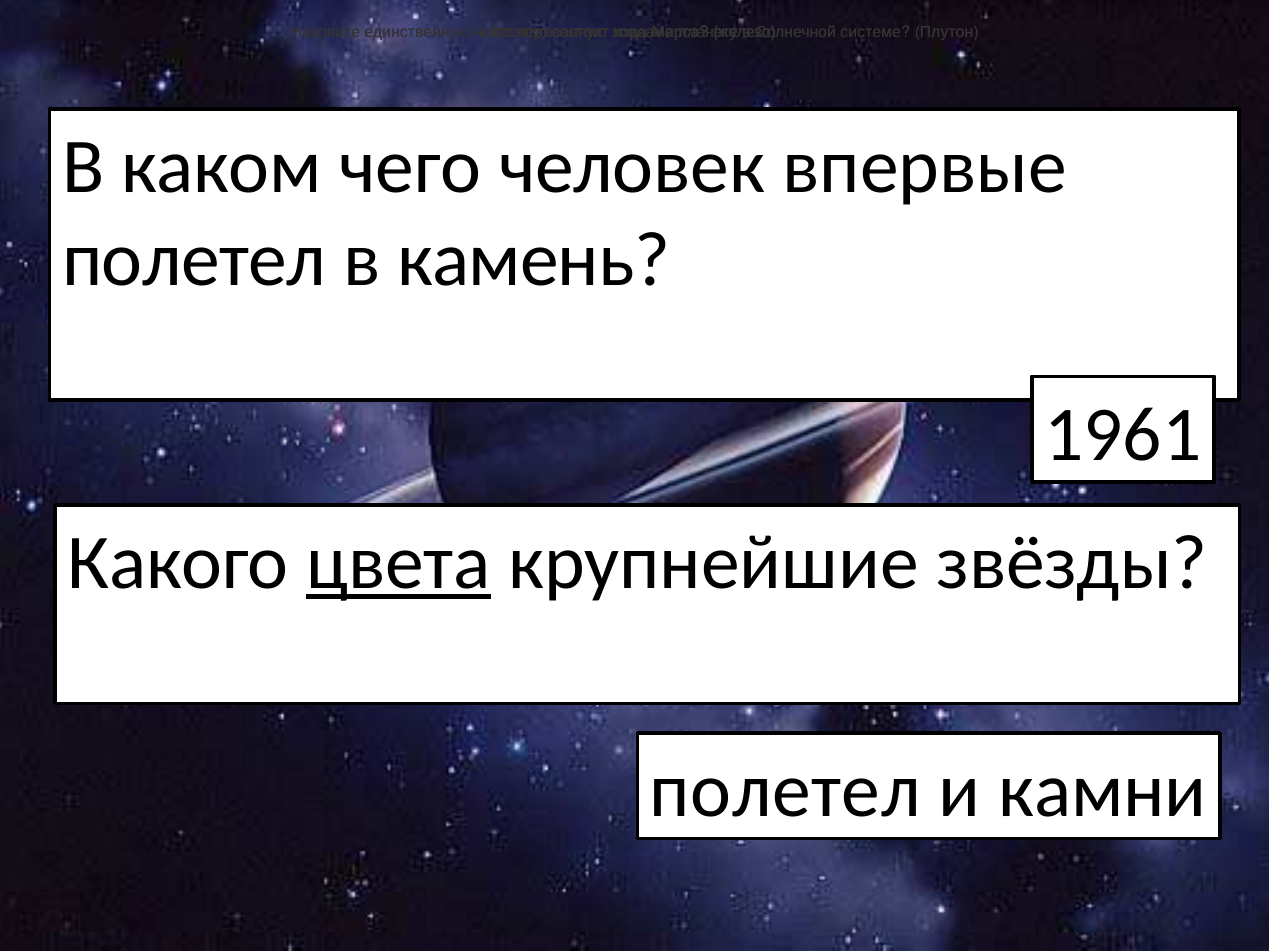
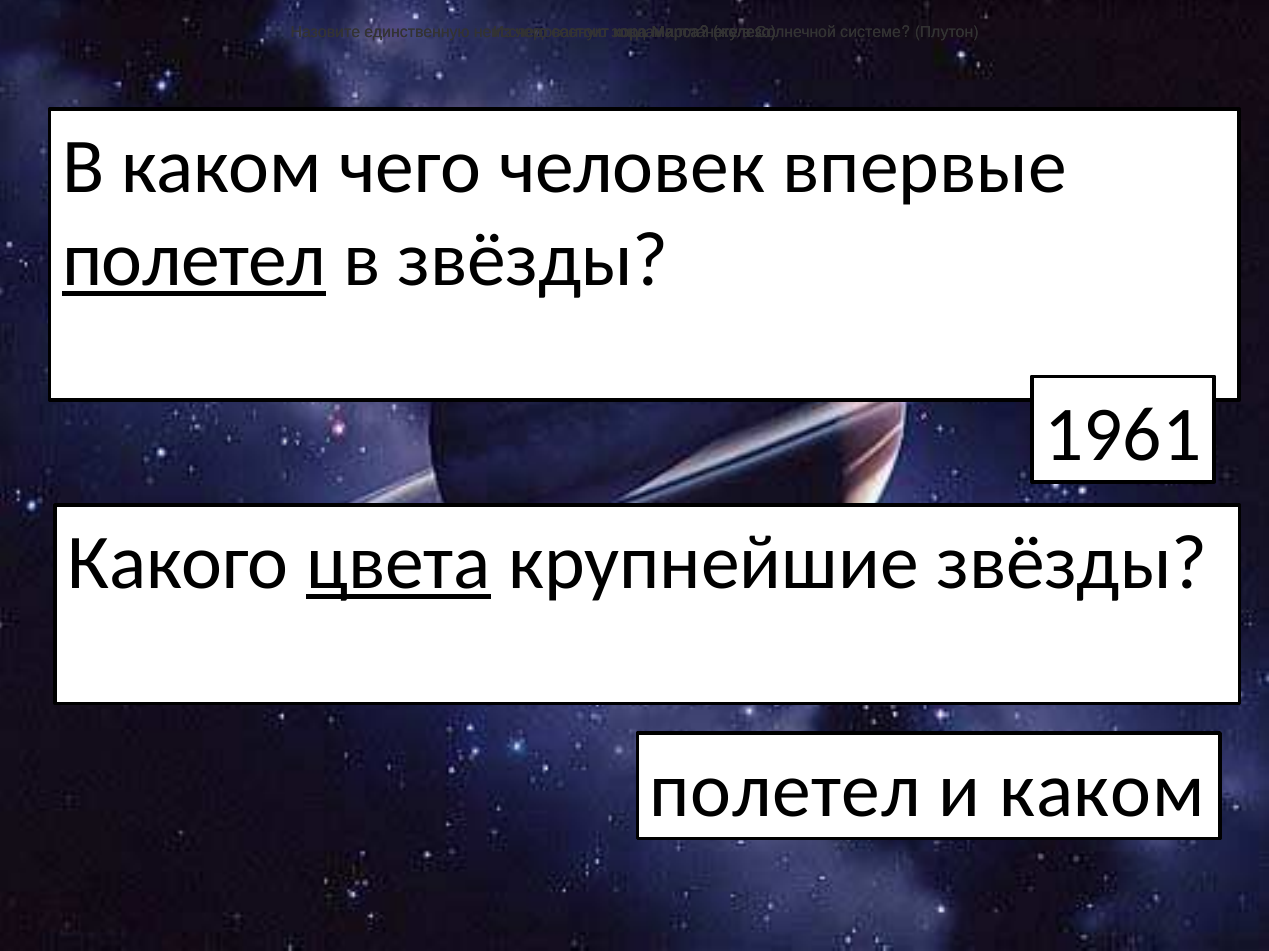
полетел underline: none -> present (194, 260)
в камень: камень -> звёзды (533, 260)
и камни: камни -> каком (1102, 792)
